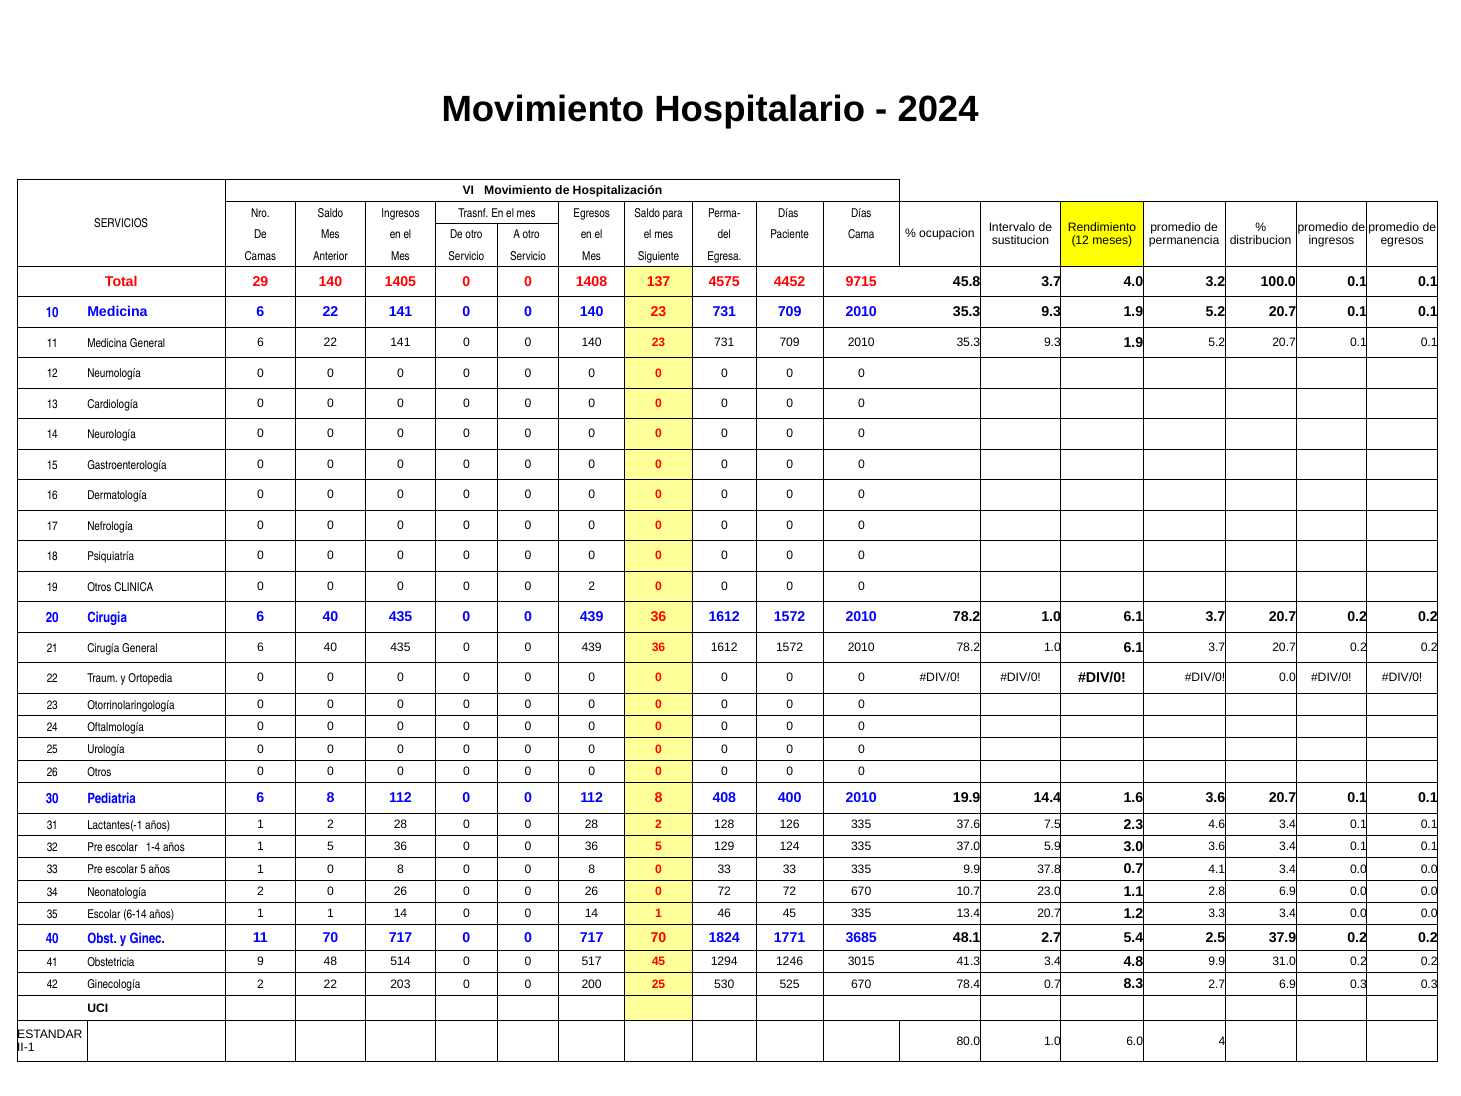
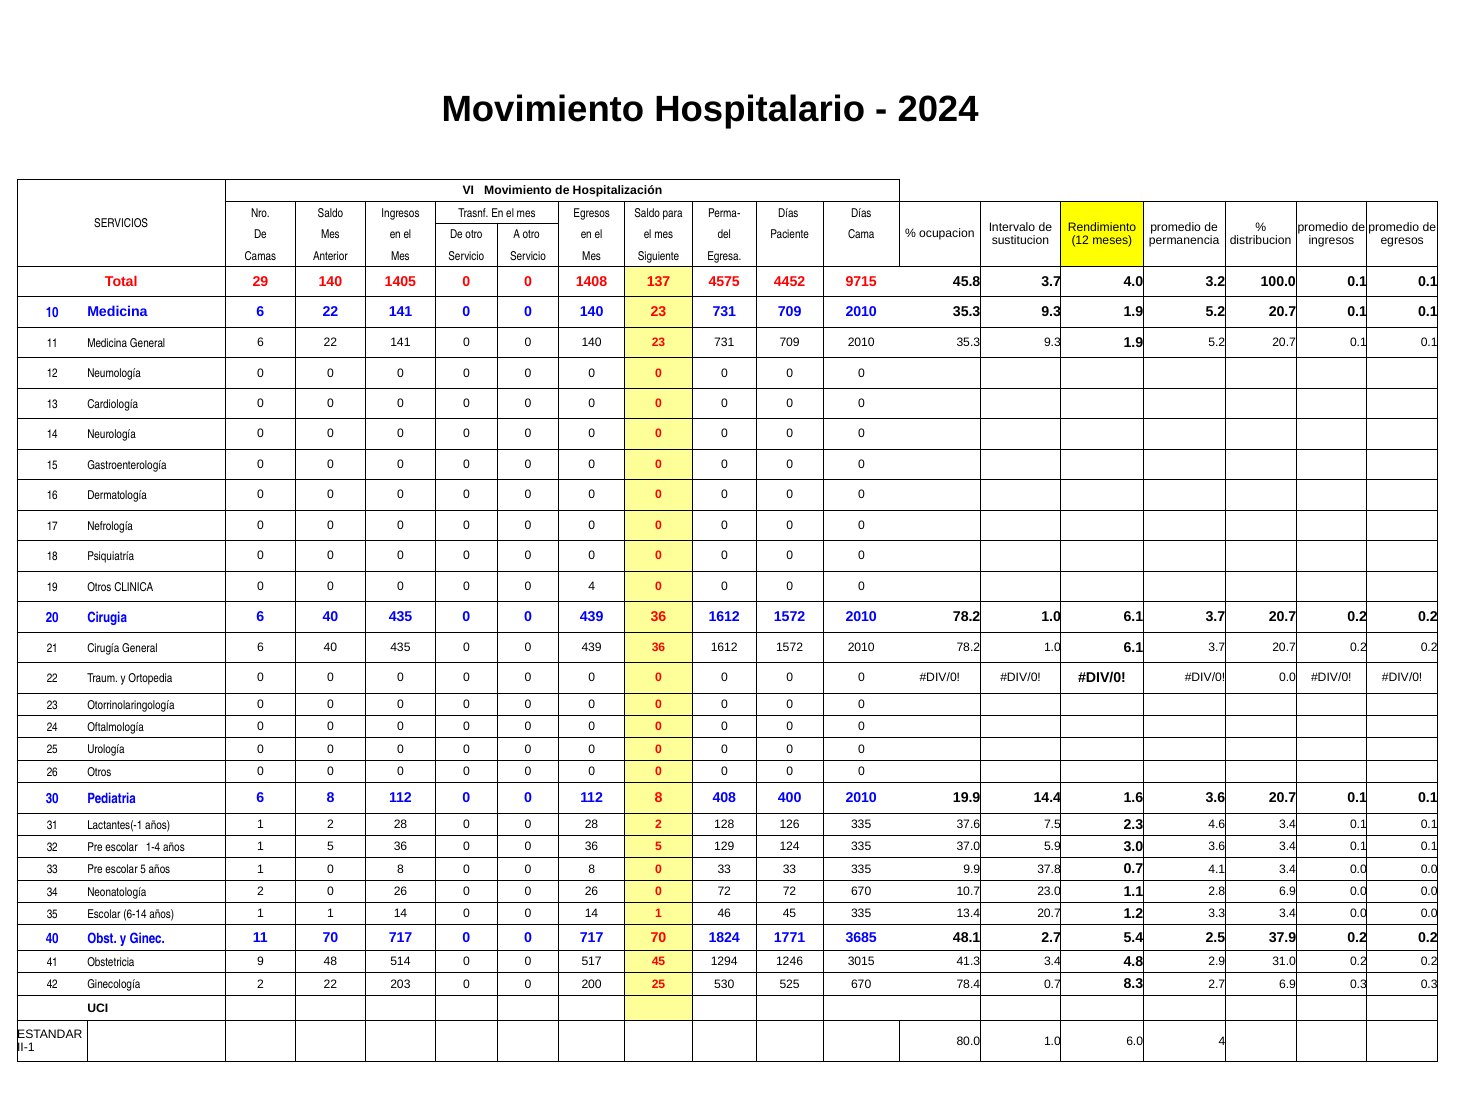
0 2: 2 -> 4 (592, 586)
4.8 9.9: 9.9 -> 2.9 (1217, 961)
